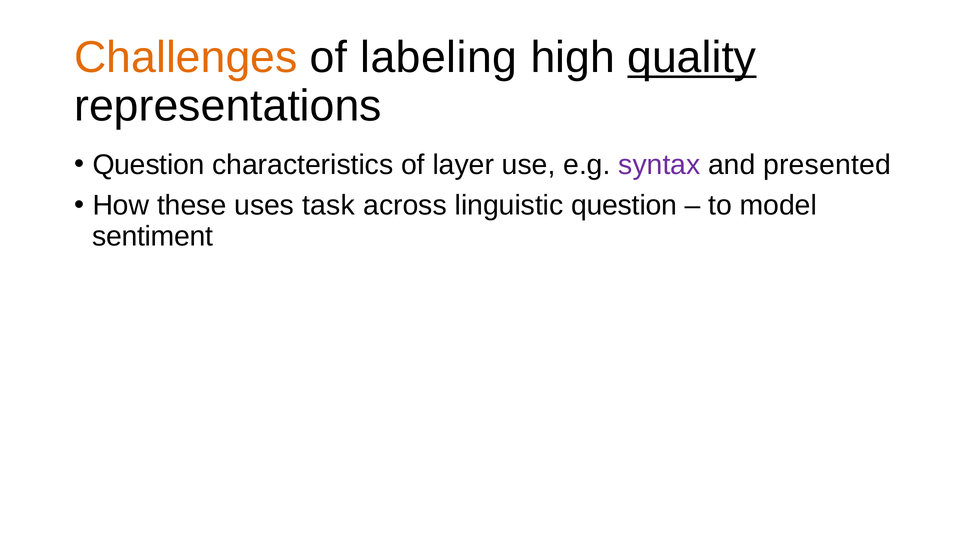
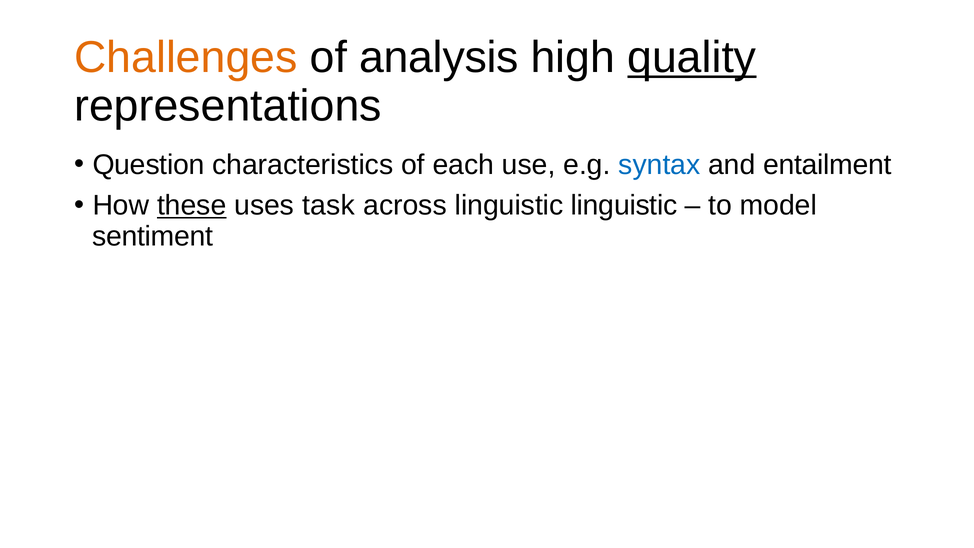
labeling: labeling -> analysis (439, 58)
layer: layer -> each (463, 165)
syntax colour: purple -> blue (659, 165)
presented: presented -> entailment (827, 165)
these underline: none -> present (192, 206)
linguistic question: question -> linguistic (624, 206)
